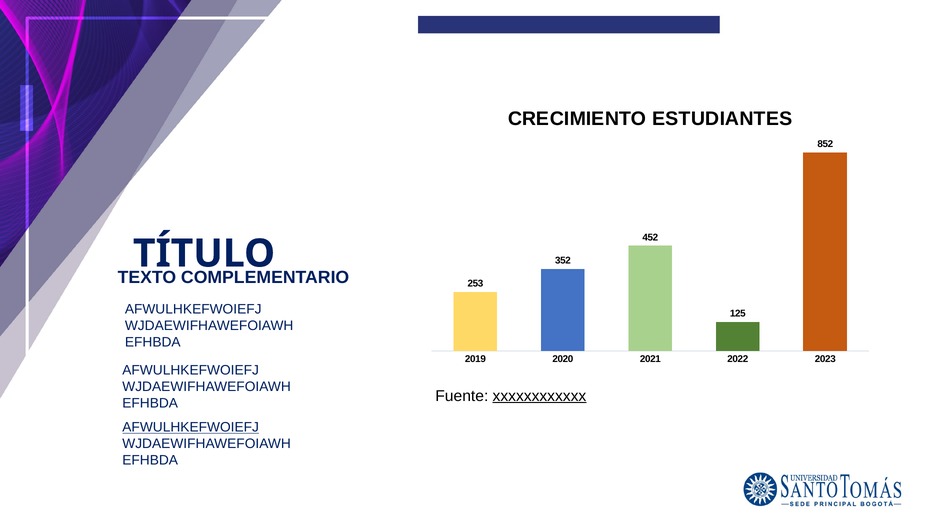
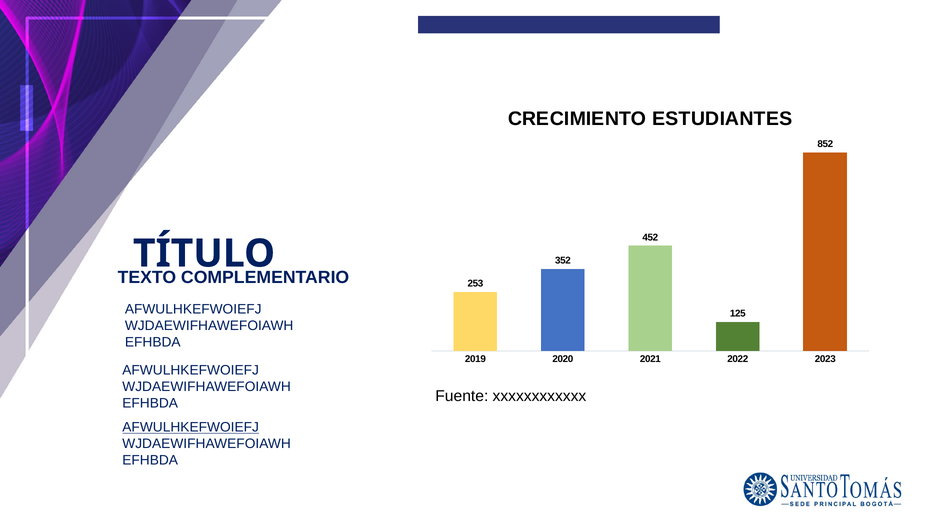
xxxxxxxxxxxx underline: present -> none (539, 396)
